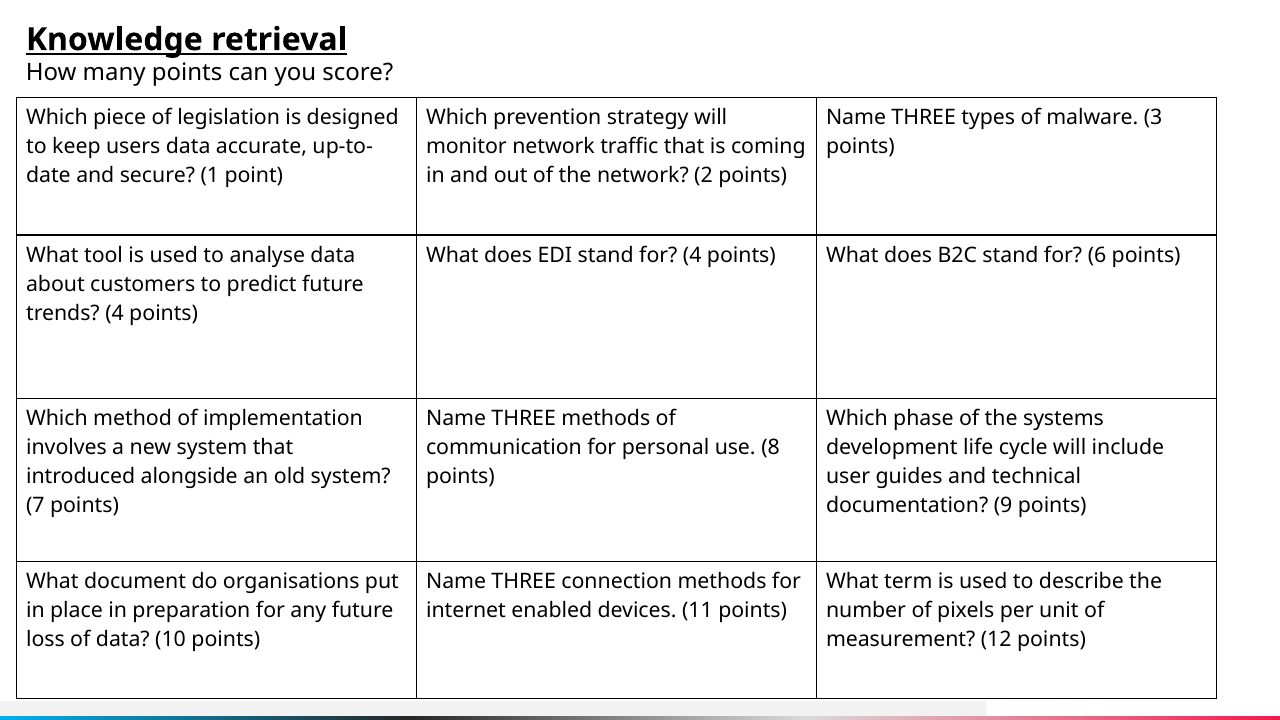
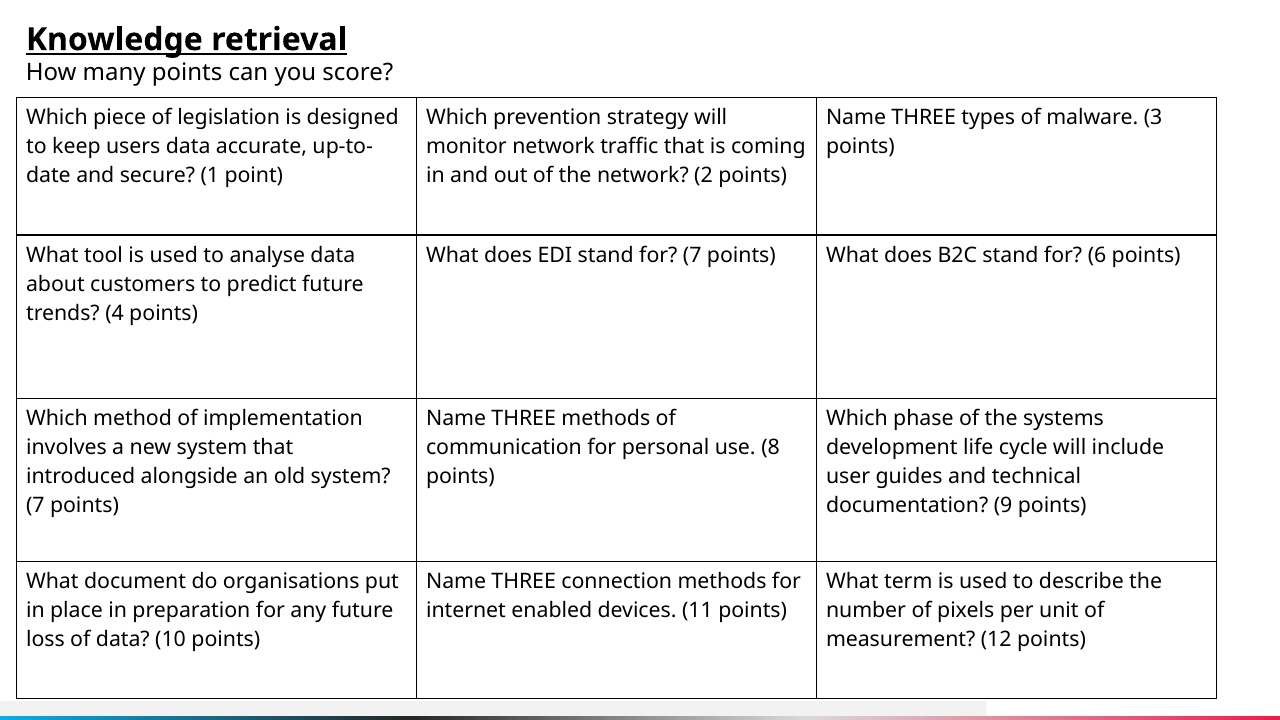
for 4: 4 -> 7 (692, 255)
